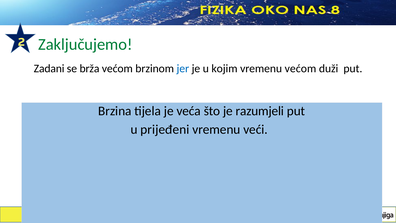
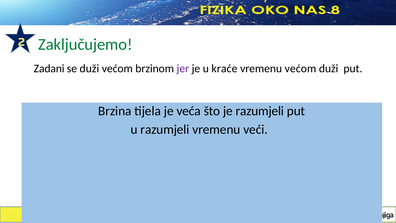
se brža: brža -> duži (89, 69)
jer colour: blue -> purple (183, 69)
kojim: kojim -> kraće (224, 69)
u prijeđeni: prijeđeni -> razumjeli (165, 129)
